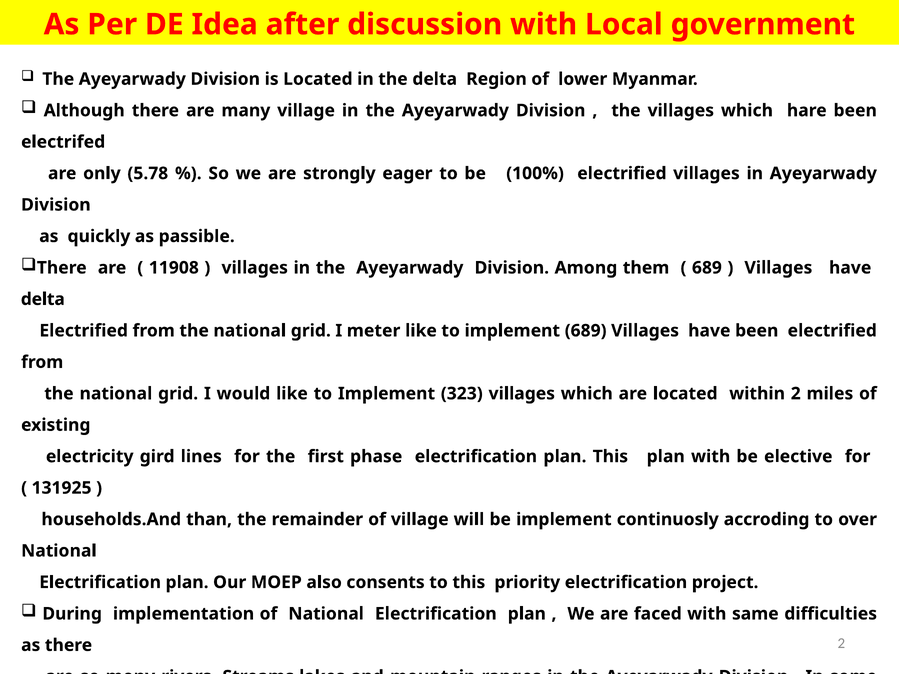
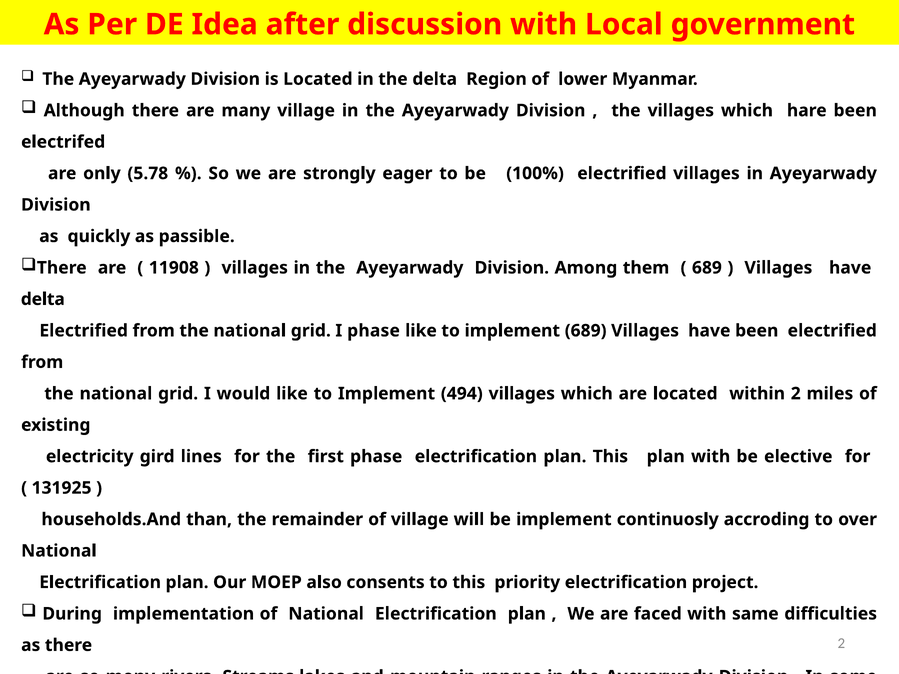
I meter: meter -> phase (374, 331)
323: 323 -> 494 (462, 394)
